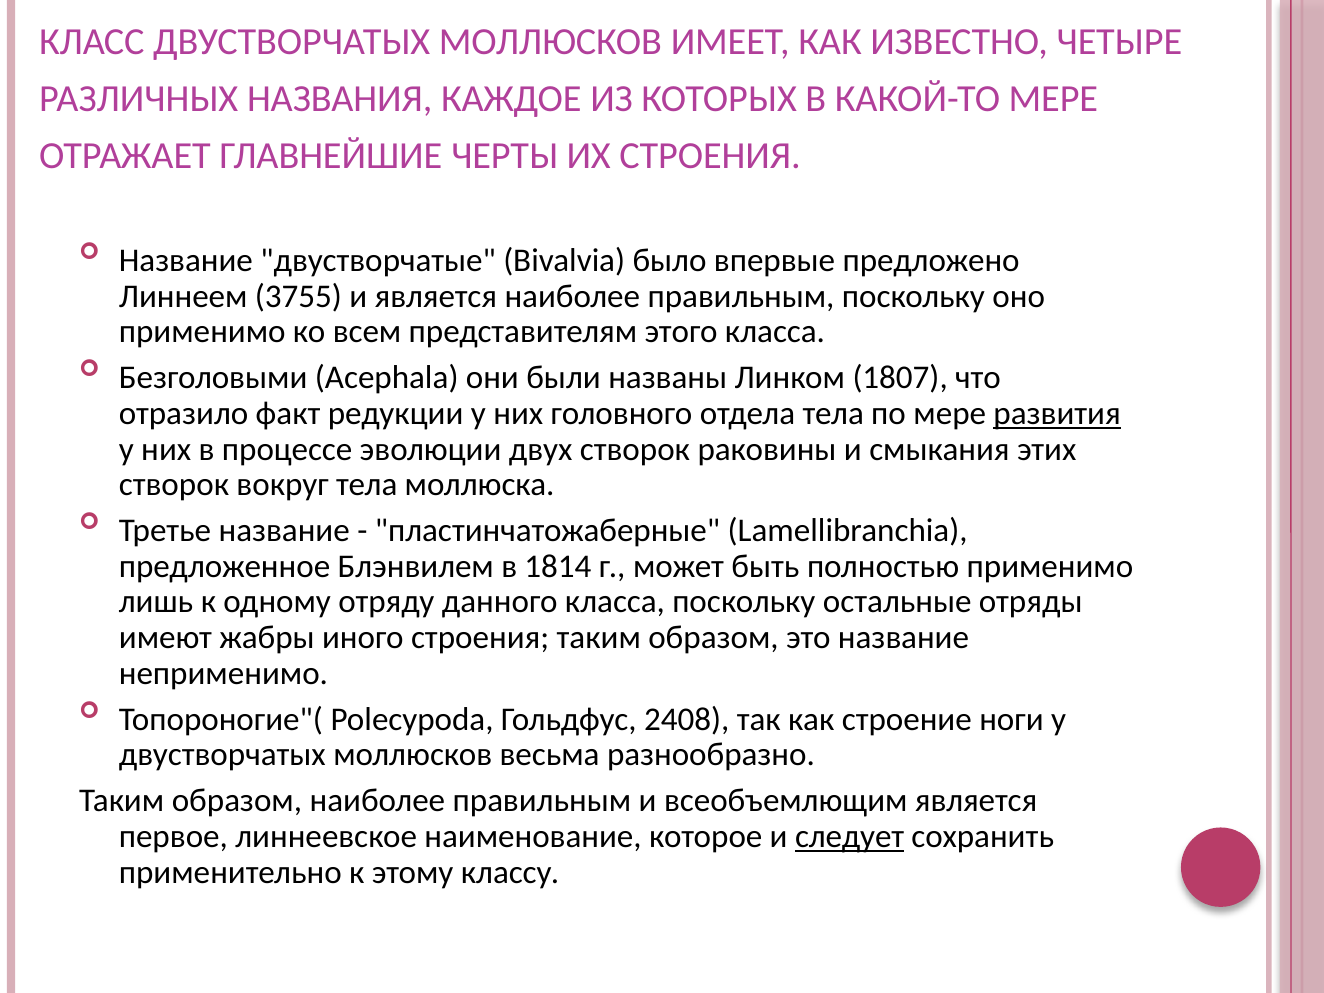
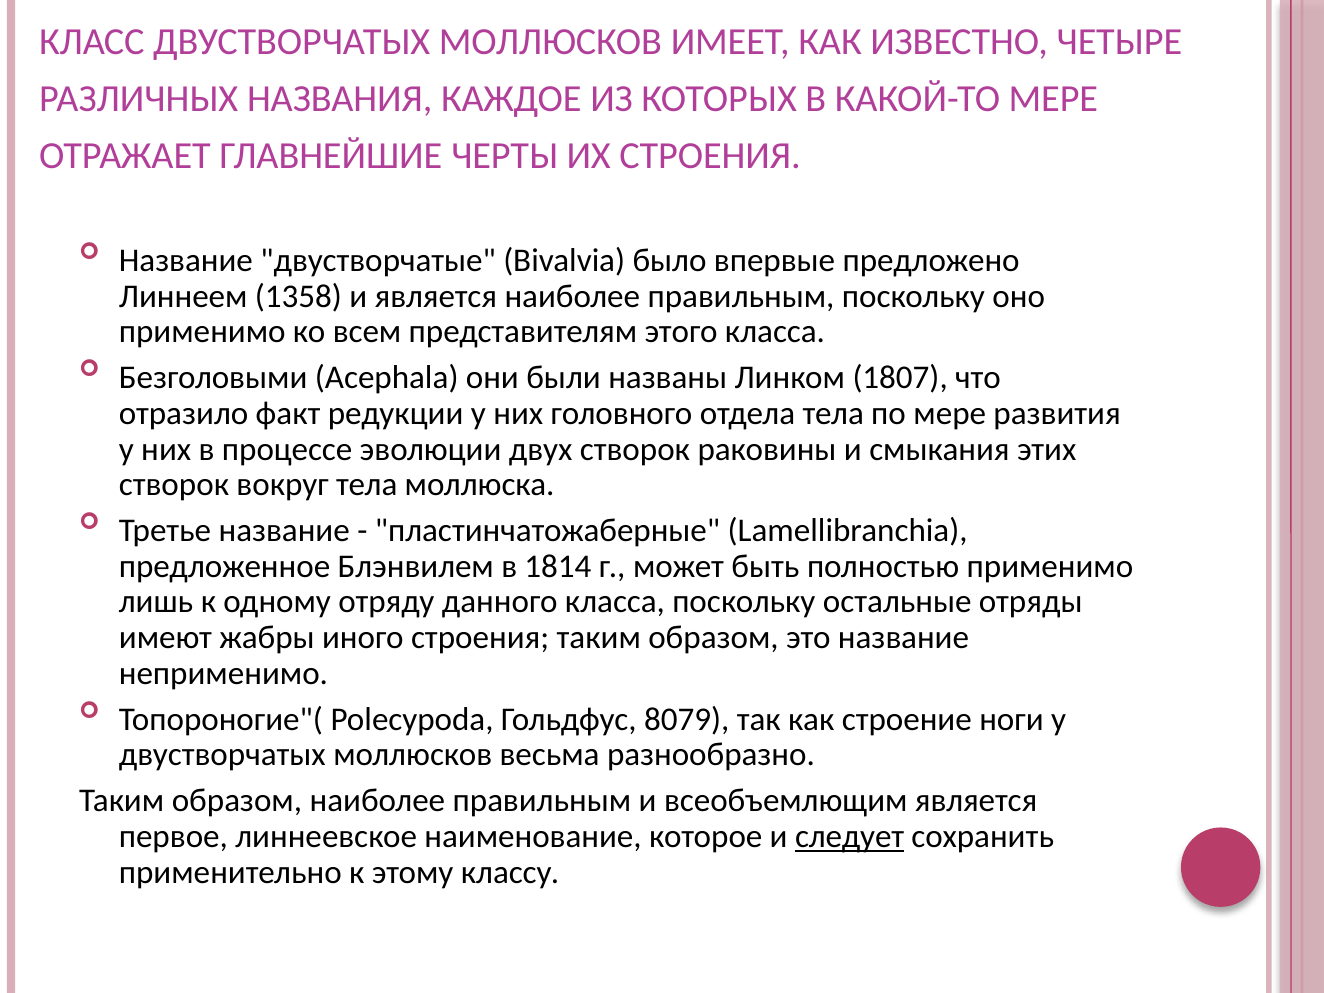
3755: 3755 -> 1358 (298, 296)
развития underline: present -> none (1057, 413)
2408: 2408 -> 8079 (687, 719)
